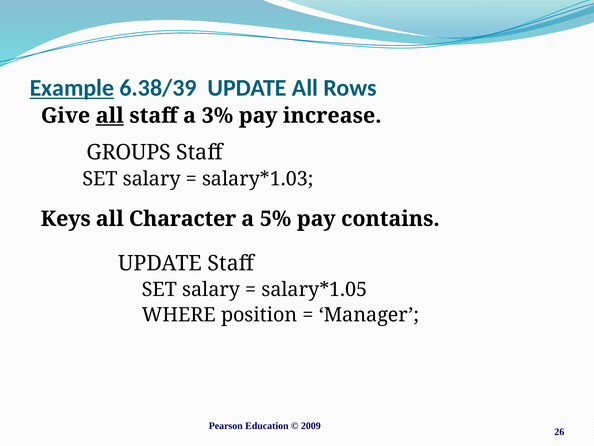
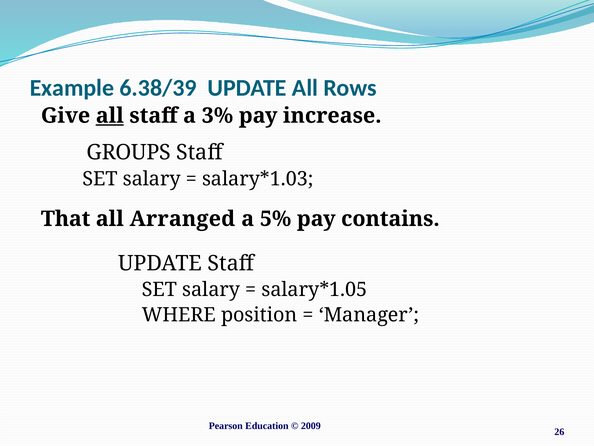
Example underline: present -> none (72, 88)
Keys: Keys -> That (66, 219)
Character: Character -> Arranged (182, 219)
